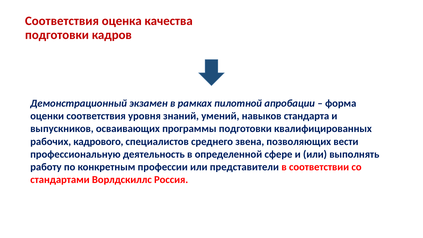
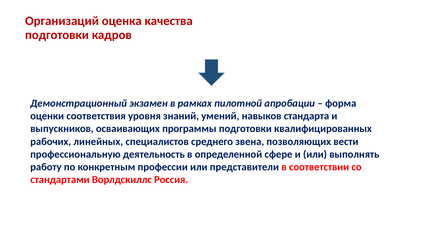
Соответствия: Соответствия -> Организаций (62, 21)
кадрового: кадрового -> линейных (98, 141)
